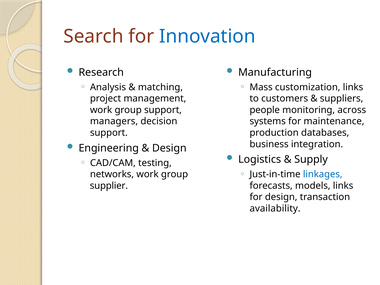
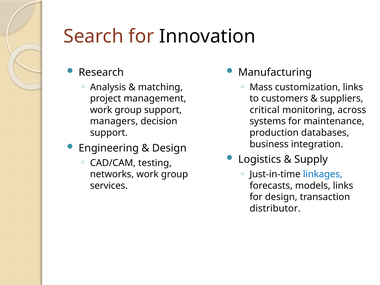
Innovation colour: blue -> black (207, 36)
people: people -> critical (265, 110)
supplier: supplier -> services (109, 186)
availability: availability -> distributor (275, 208)
